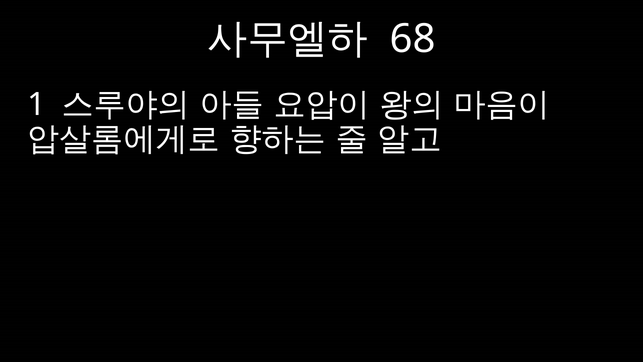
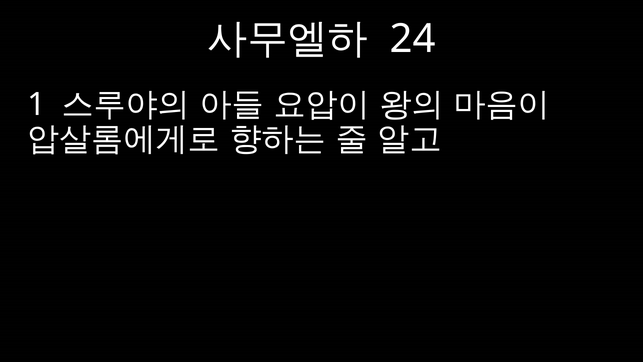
68: 68 -> 24 (413, 39)
